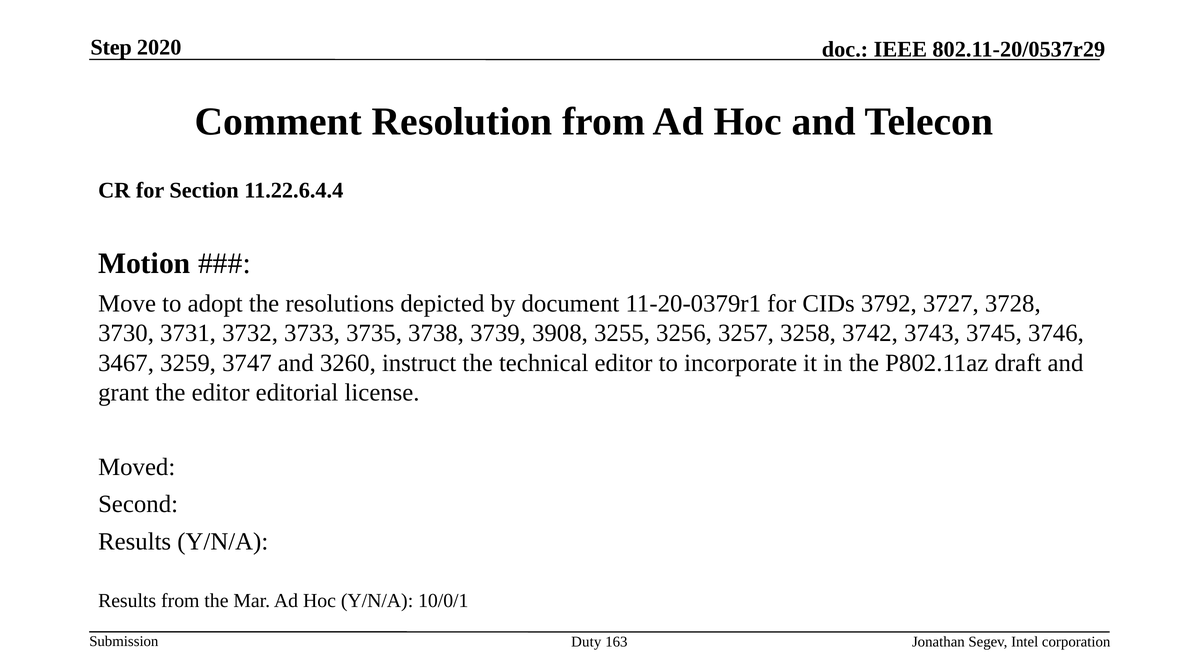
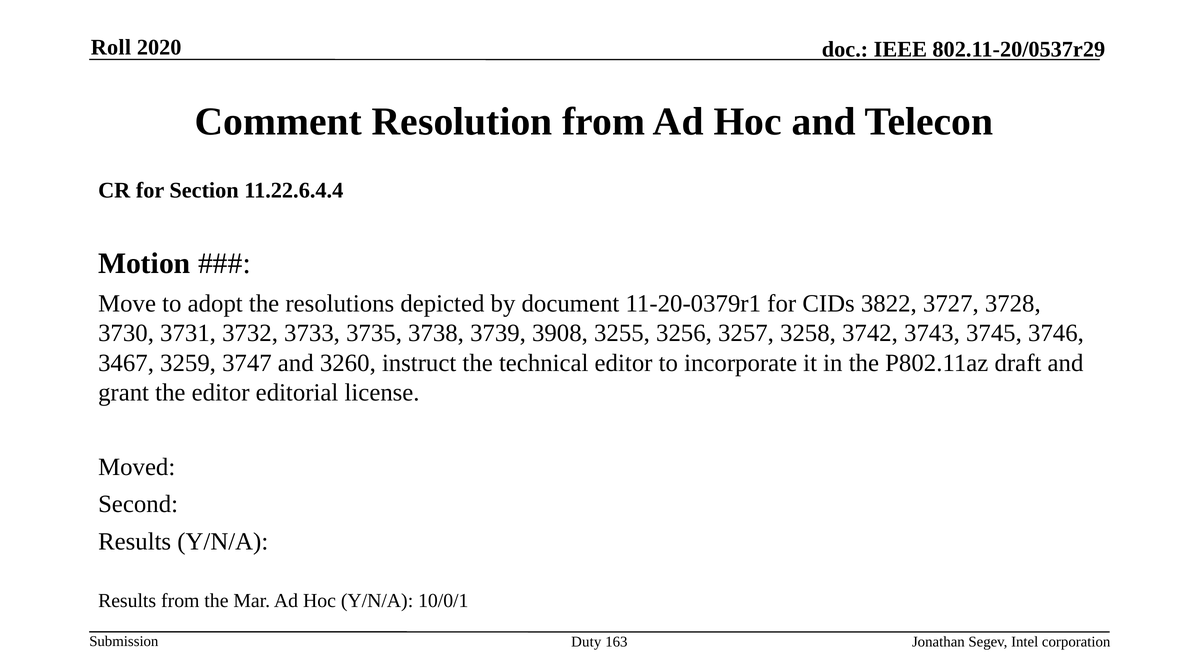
Step: Step -> Roll (111, 47)
3792: 3792 -> 3822 (889, 303)
